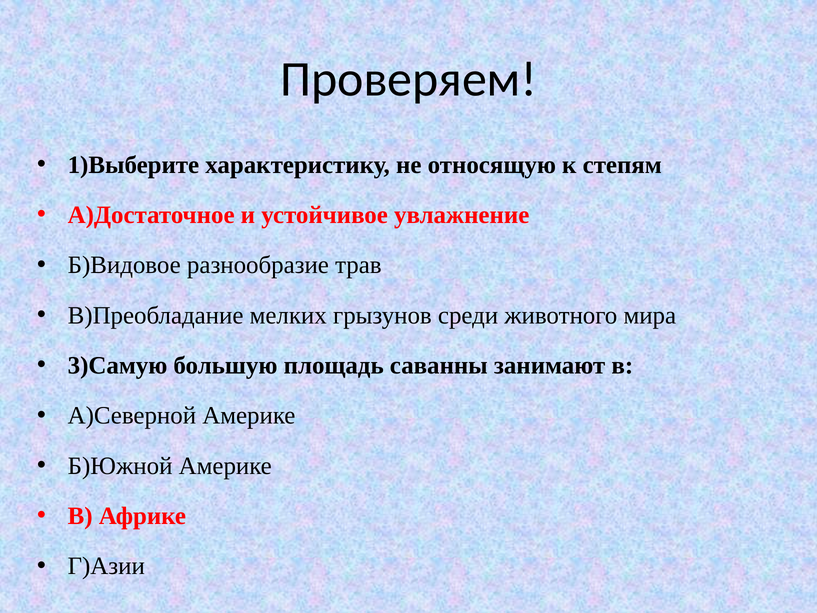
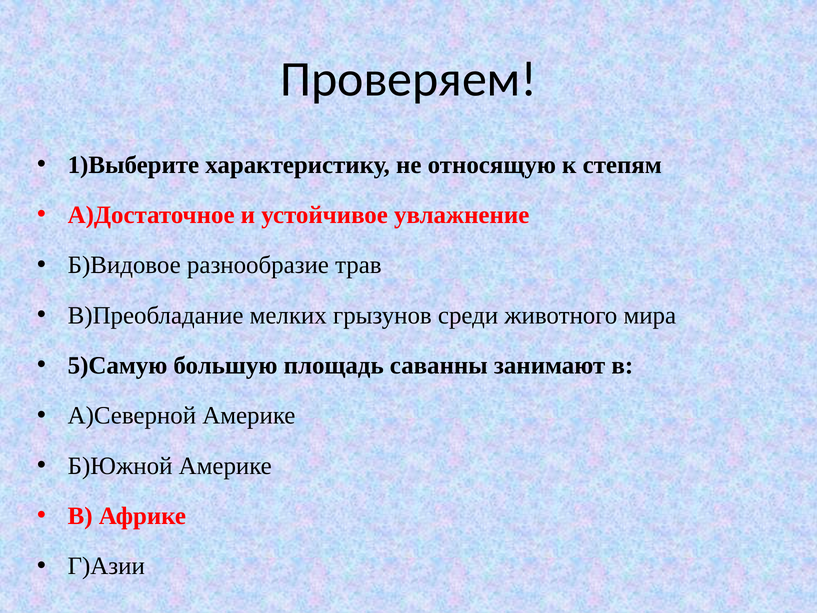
3)Самую: 3)Самую -> 5)Самую (118, 365)
